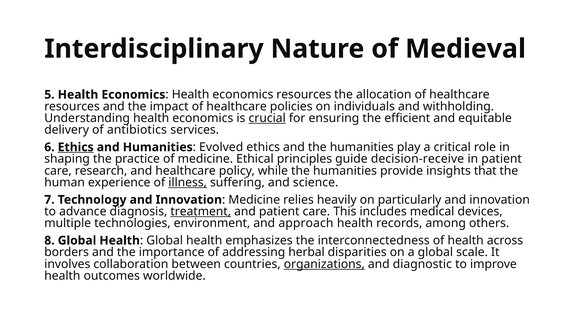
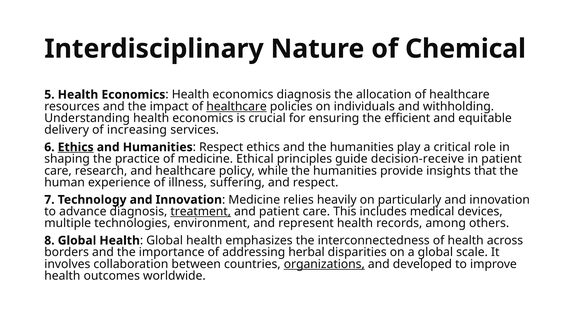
Medieval: Medieval -> Chemical (466, 49)
economics resources: resources -> diagnosis (304, 95)
healthcare underline: none -> present (237, 106)
crucial underline: present -> none (267, 118)
antibiotics: antibiotics -> increasing (137, 130)
Evolved: Evolved -> Respect (221, 147)
illness underline: present -> none (188, 182)
and science: science -> respect (316, 182)
approach: approach -> represent (306, 223)
diagnostic: diagnostic -> developed (422, 264)
